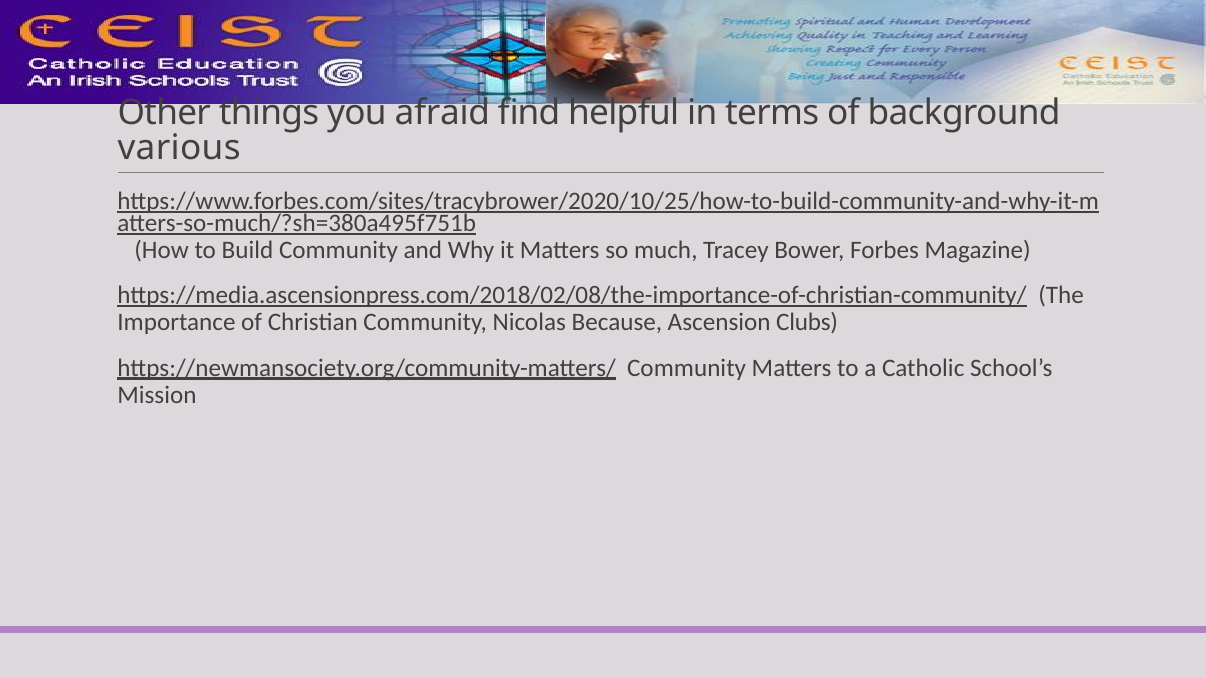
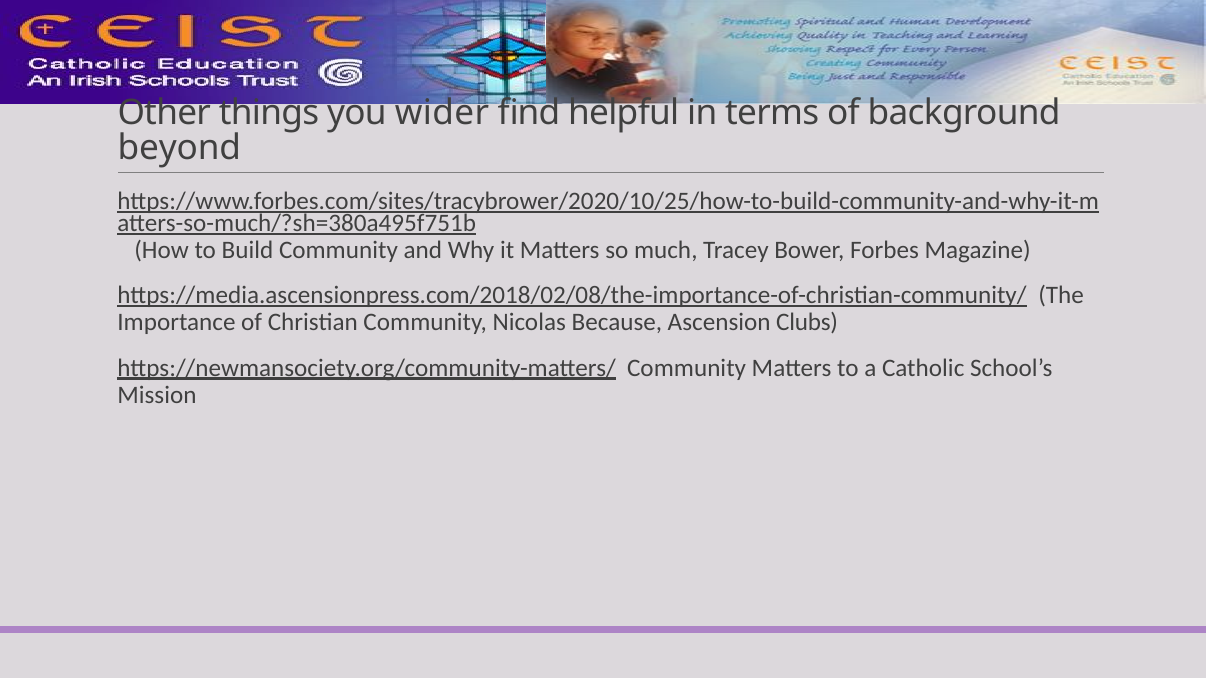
afraid: afraid -> wider (442, 113)
various: various -> beyond (179, 148)
